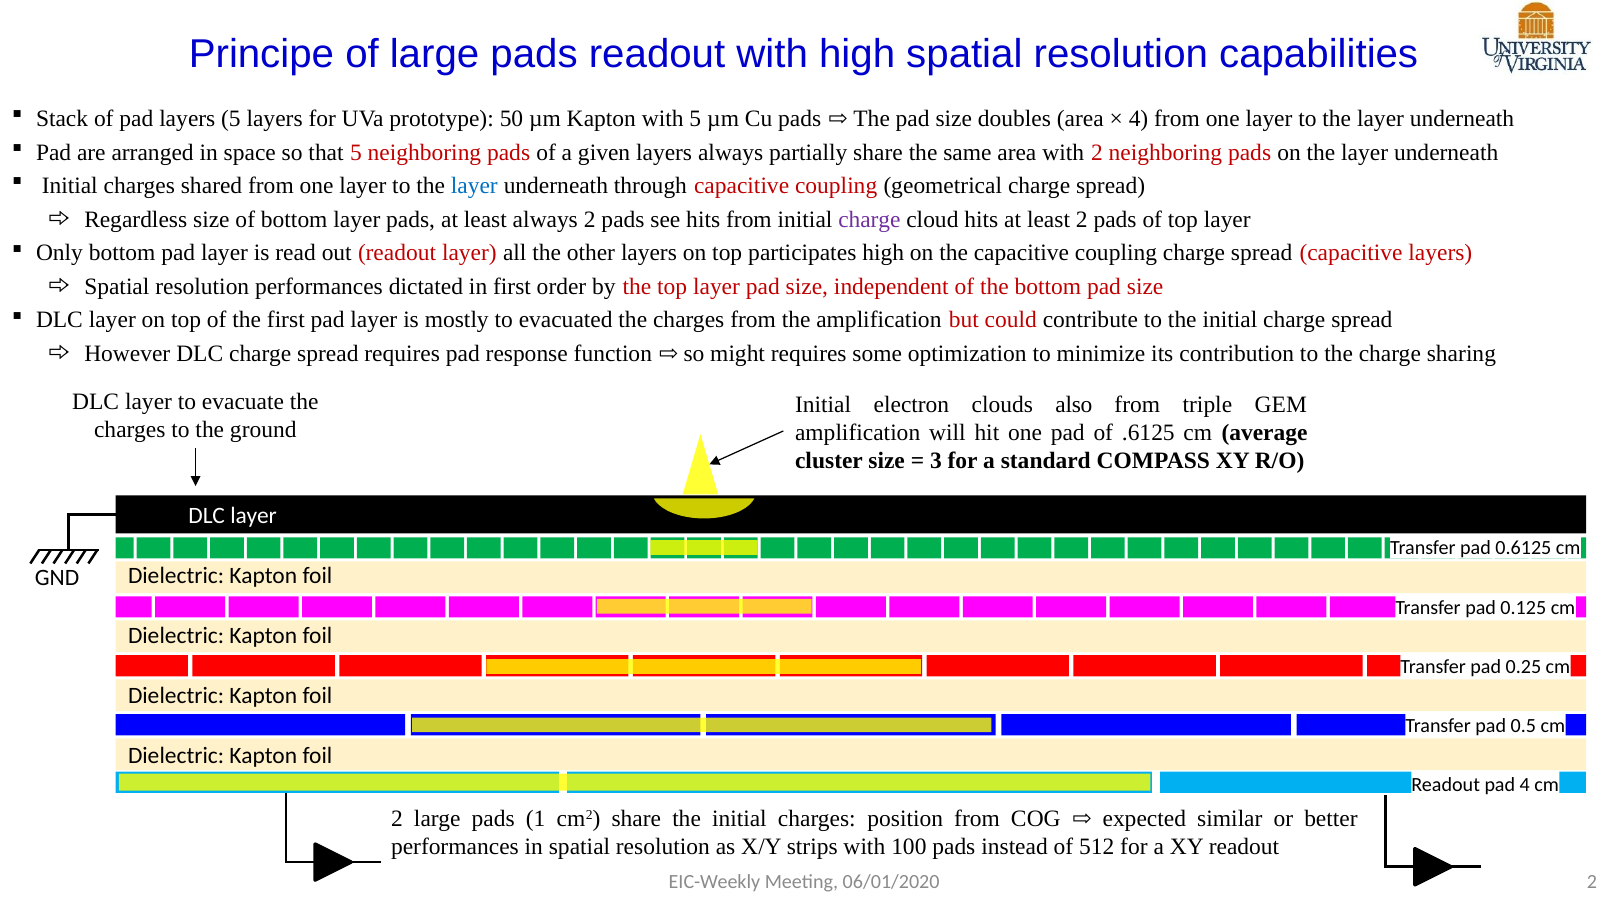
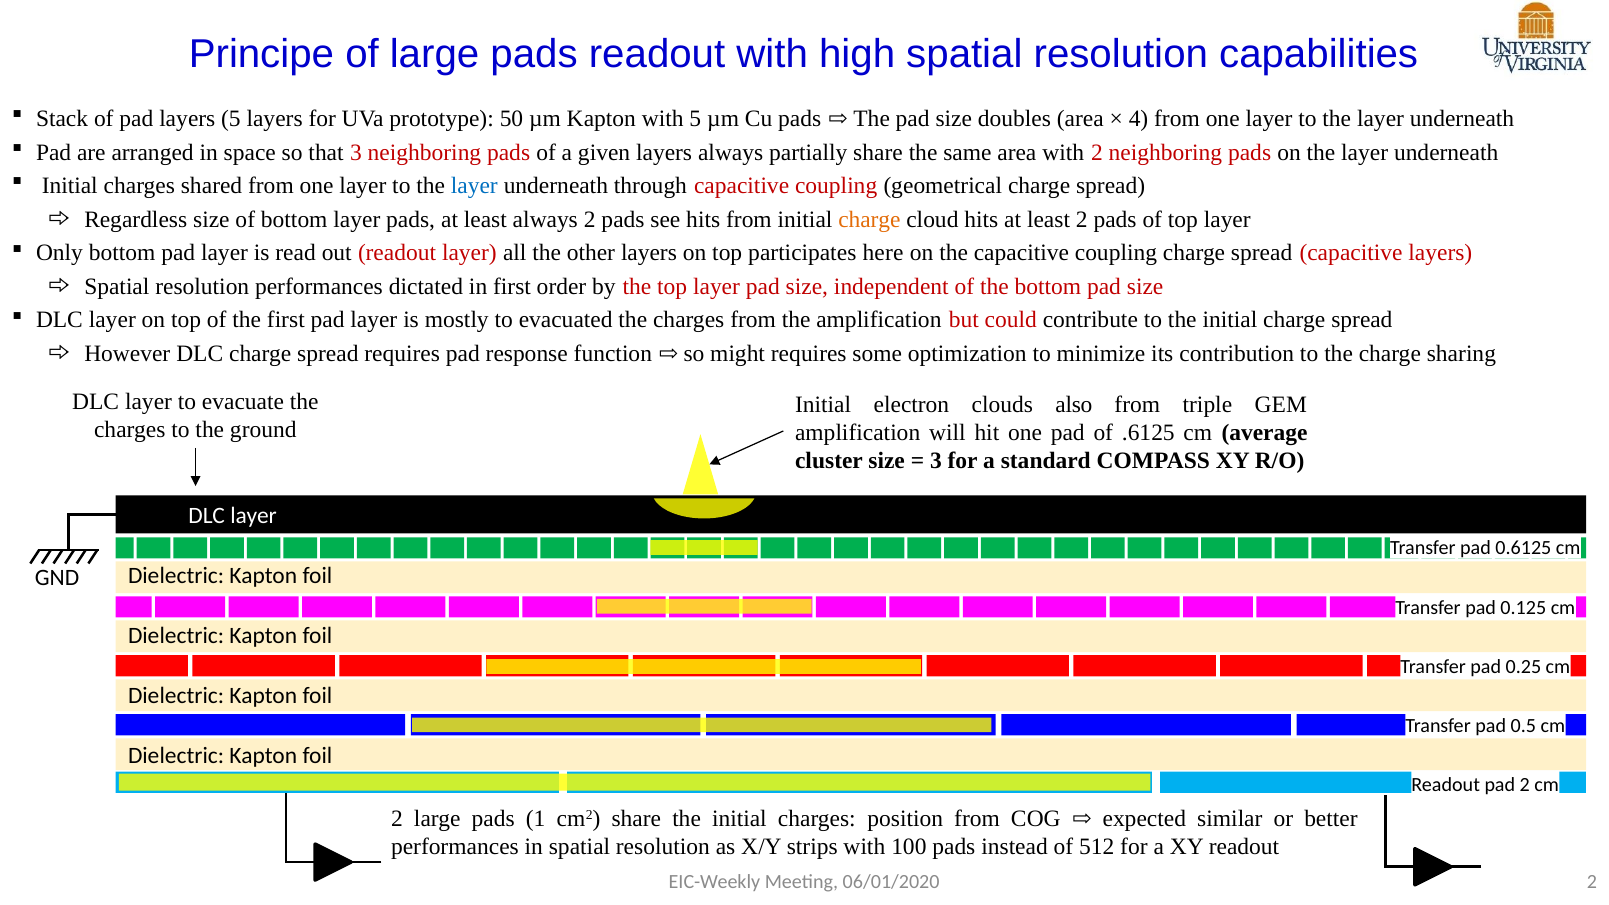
that 5: 5 -> 3 (356, 153)
charge colour: purple -> orange (869, 220)
participates high: high -> here (883, 253)
pad 4: 4 -> 2 (1525, 785)
